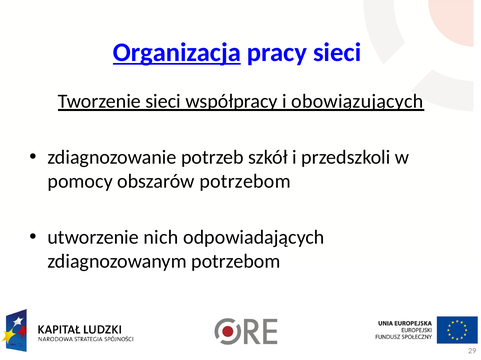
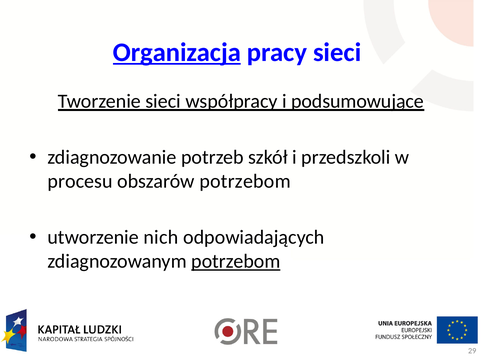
obowiązujących: obowiązujących -> podsumowujące (357, 101)
pomocy: pomocy -> procesu (80, 182)
potrzebom underline: none -> present (236, 262)
